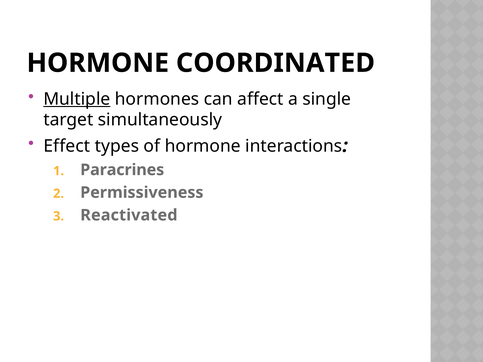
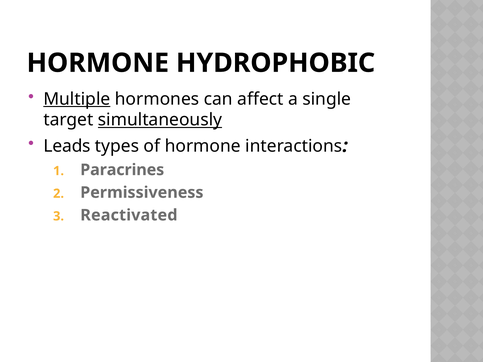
COORDINATED: COORDINATED -> HYDROPHOBIC (276, 63)
simultaneously underline: none -> present (160, 120)
Effect: Effect -> Leads (67, 146)
